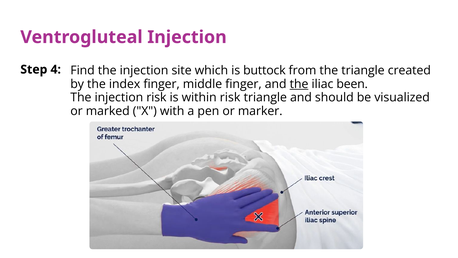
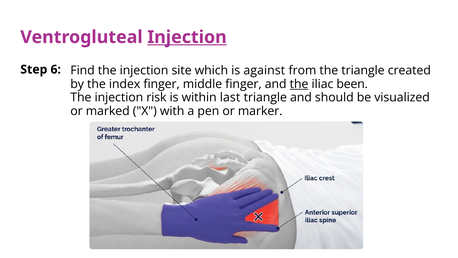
Injection underline: none -> present (187, 37)
4: 4 -> 6 (56, 69)
buttock: buttock -> against (264, 70)
within risk: risk -> last (230, 97)
